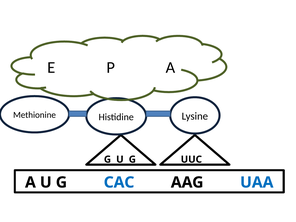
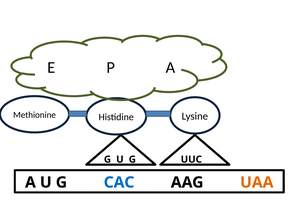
UAA colour: blue -> orange (257, 182)
